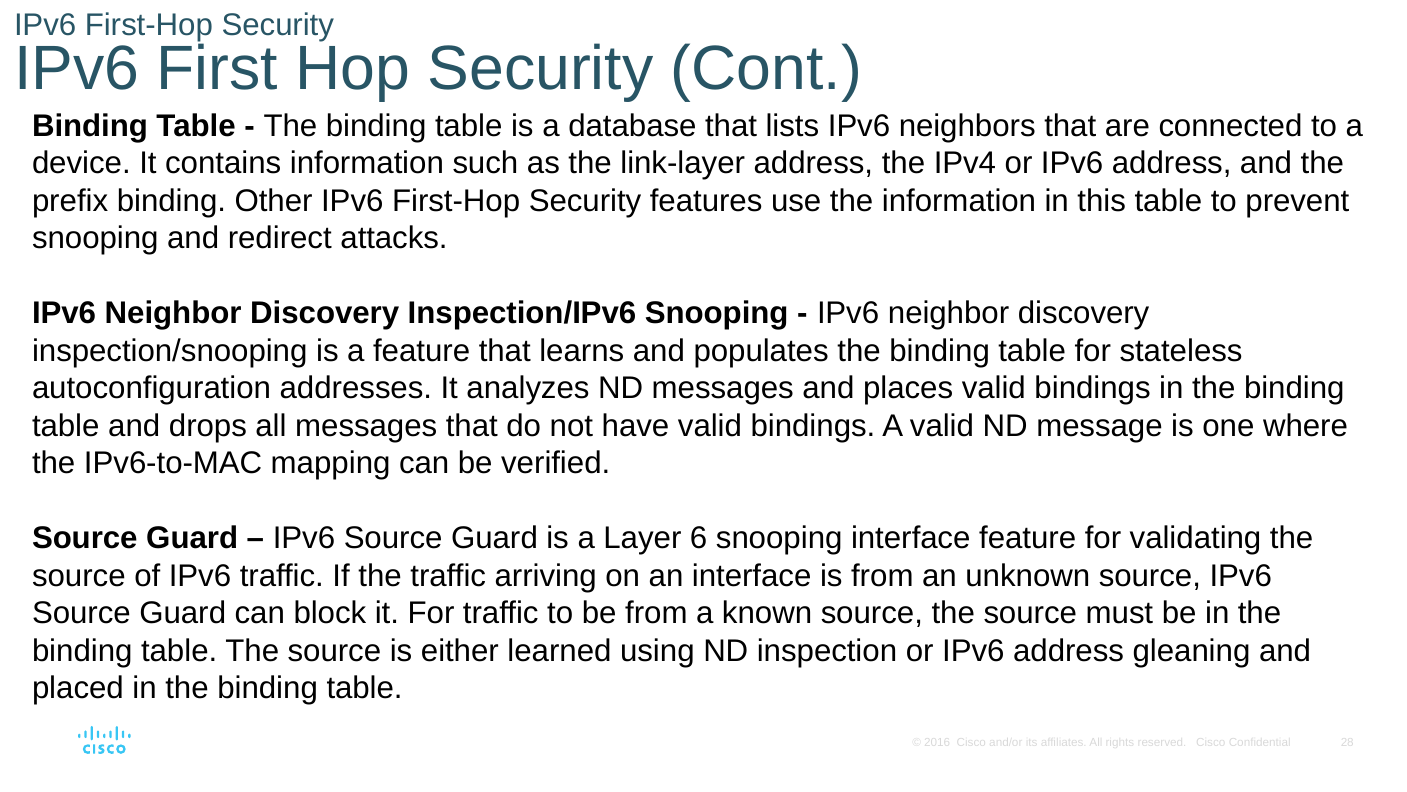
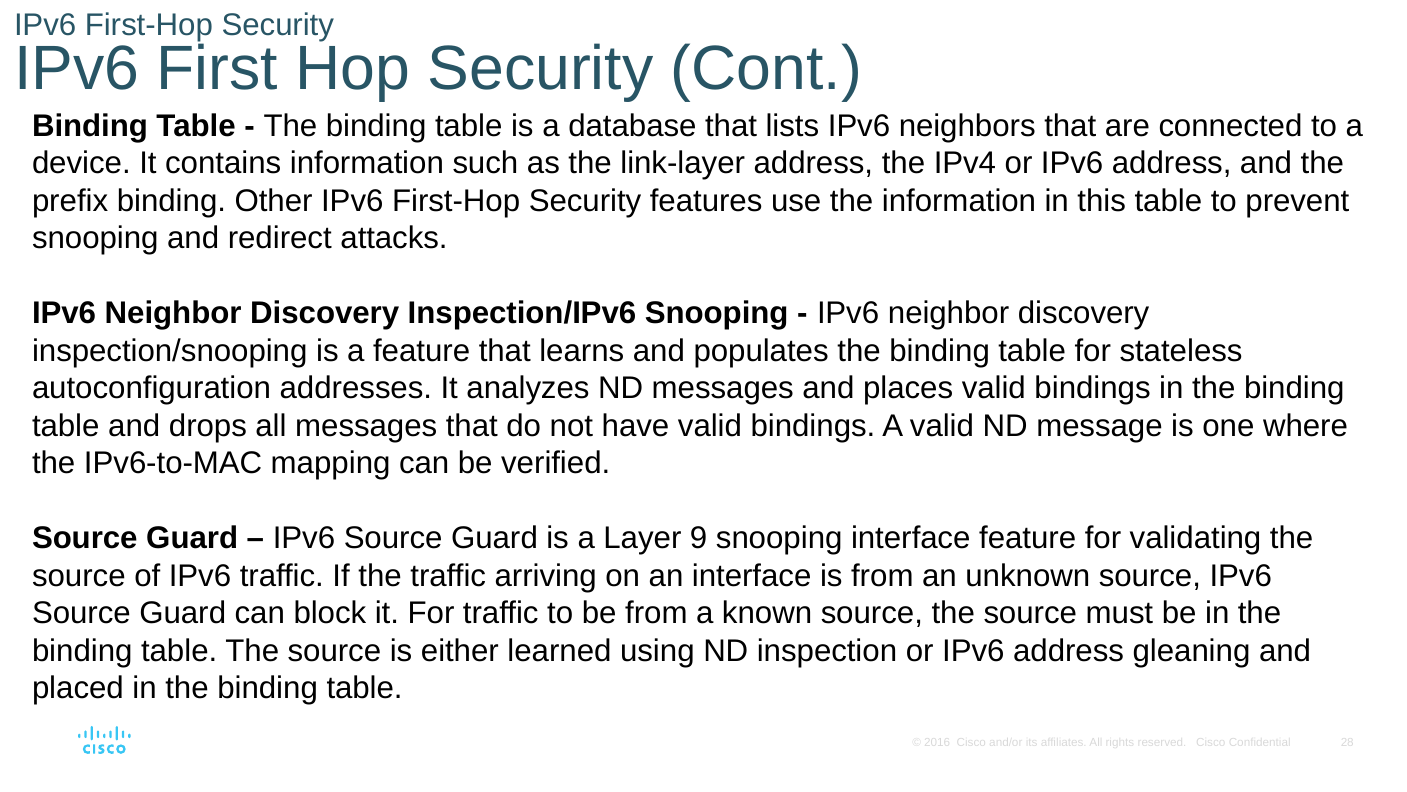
6: 6 -> 9 (699, 538)
